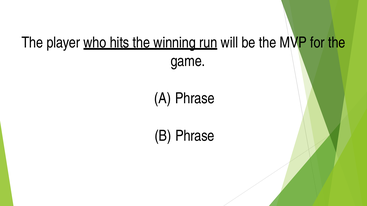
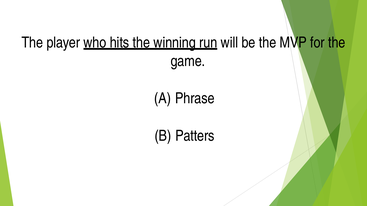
Phrase: Phrase -> Patters (195, 136)
